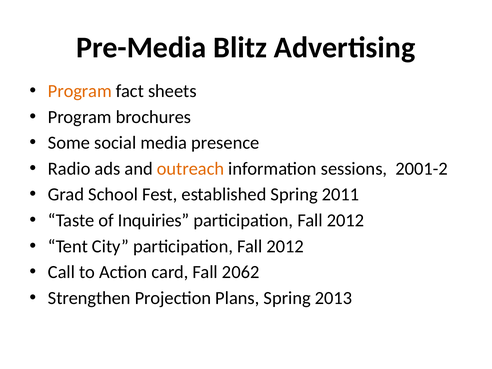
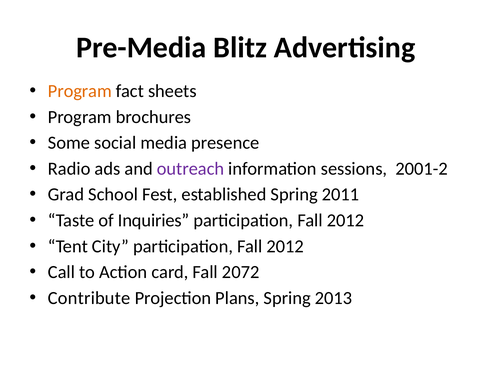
outreach colour: orange -> purple (191, 169)
2062: 2062 -> 2072 (241, 272)
Strengthen: Strengthen -> Contribute (89, 298)
